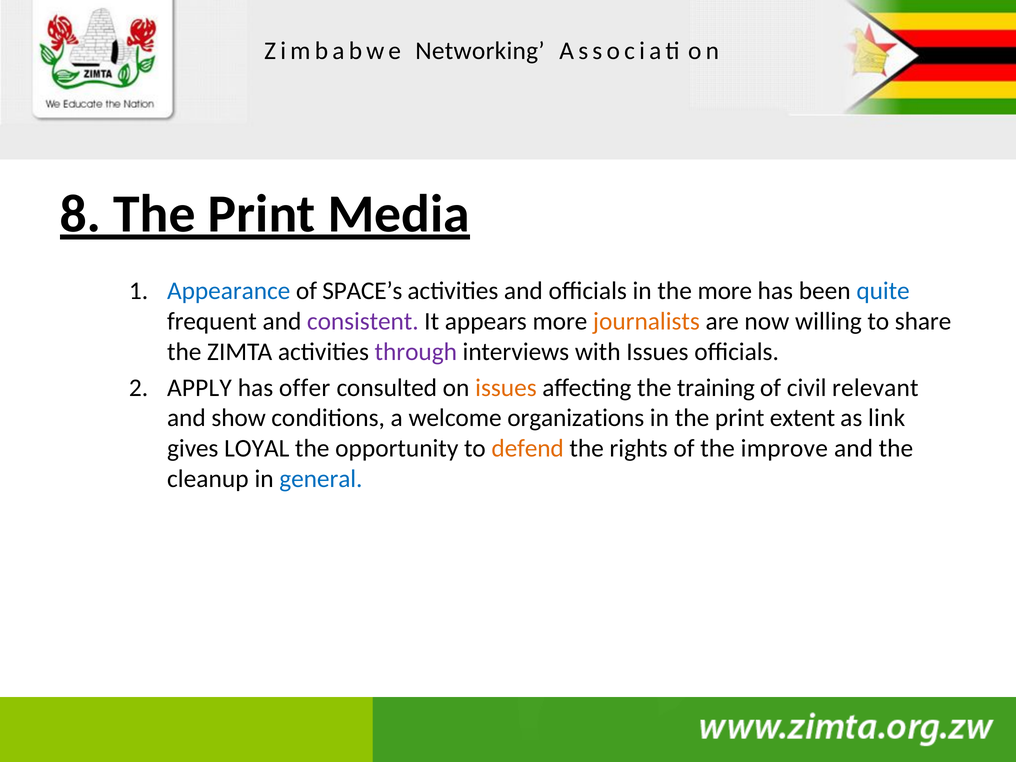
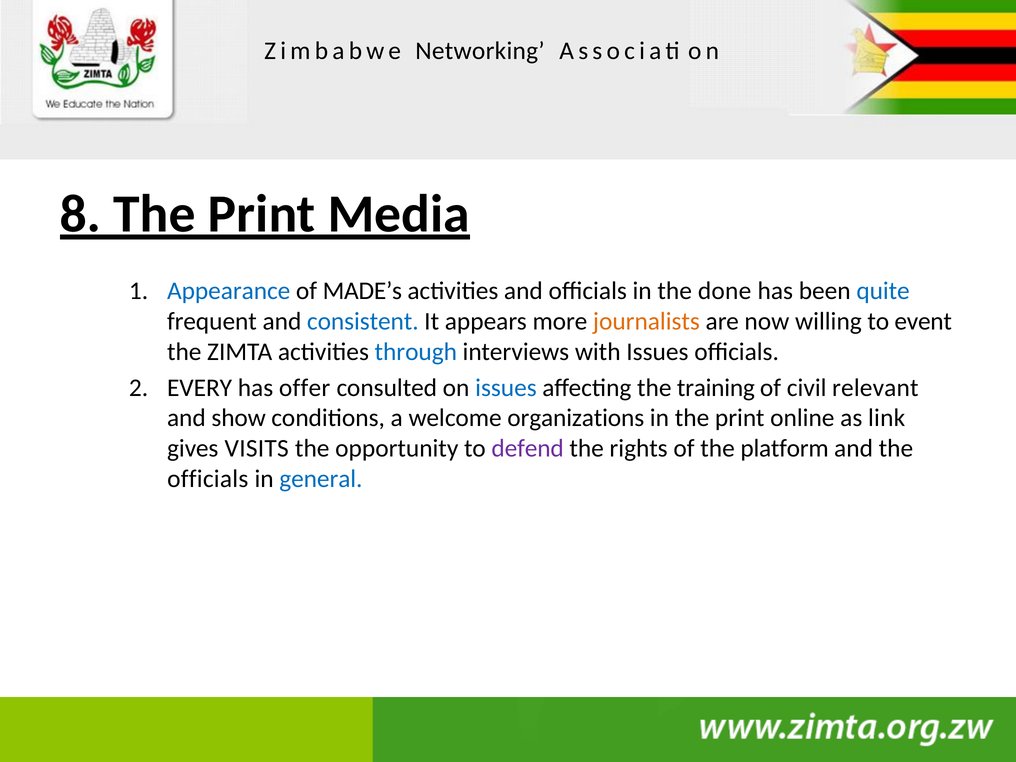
SPACE’s: SPACE’s -> MADE’s (362, 291)
the more: more -> done (725, 291)
consistent colour: purple -> blue (363, 322)
share: share -> event (923, 322)
through colour: purple -> blue (416, 352)
APPLY: APPLY -> EVERY (200, 388)
issues colour: orange -> blue (506, 388)
extent: extent -> online (802, 418)
LOYAL: LOYAL -> VISITS (257, 449)
defend colour: orange -> purple (528, 449)
improve: improve -> platform (785, 449)
cleanup: cleanup -> officials (208, 479)
